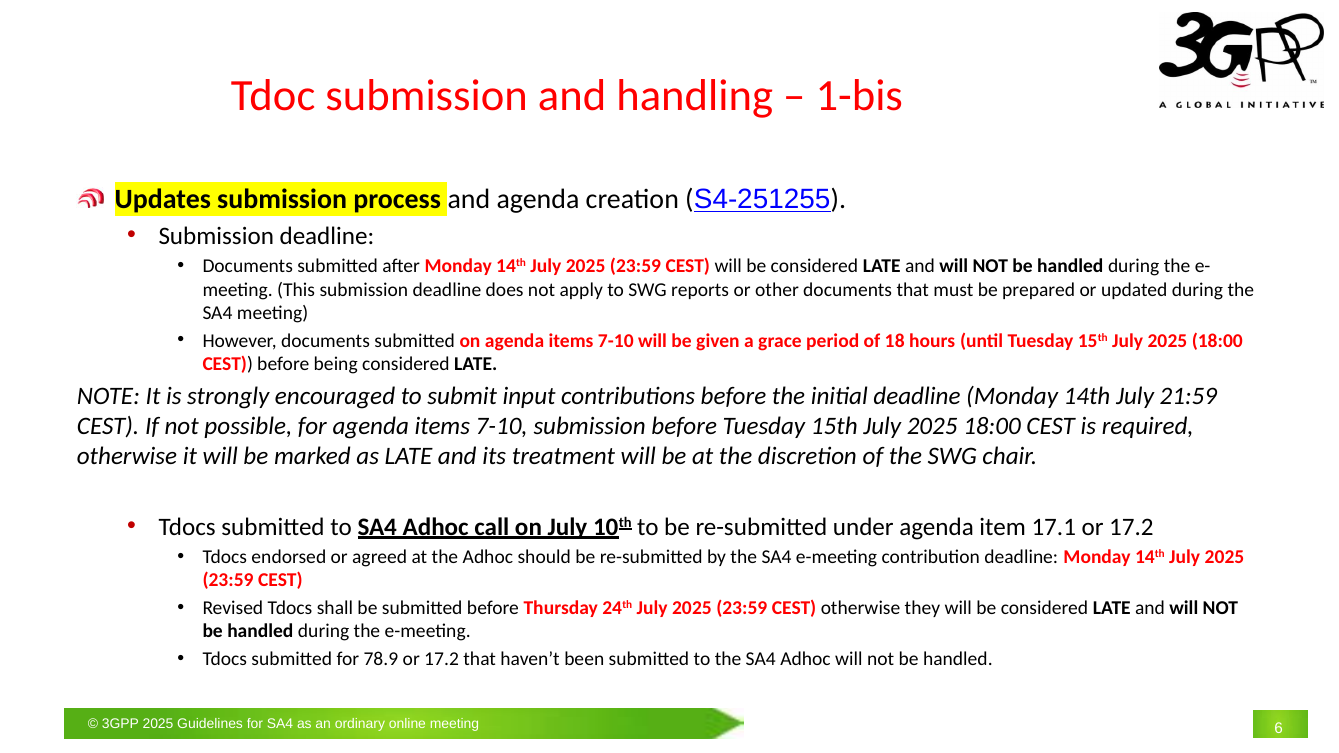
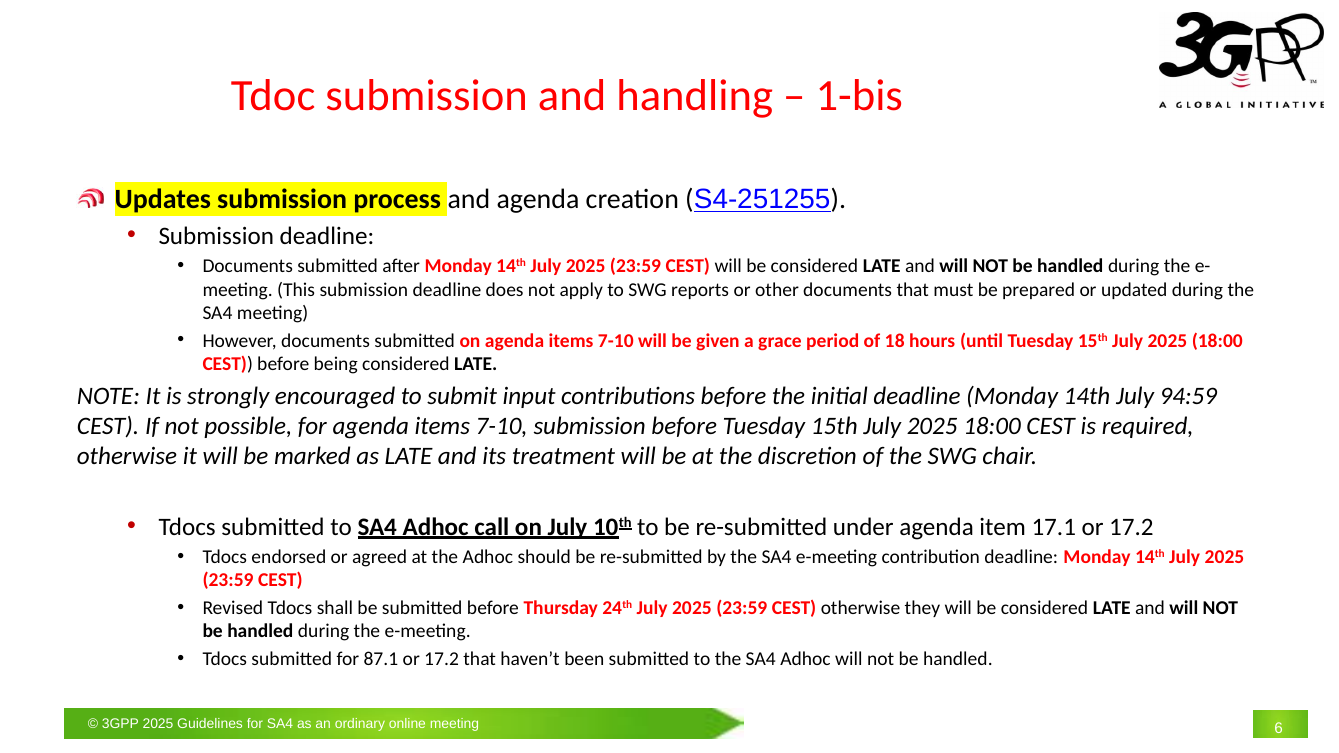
21:59: 21:59 -> 94:59 (1188, 396)
78.9: 78.9 -> 87.1 (381, 659)
